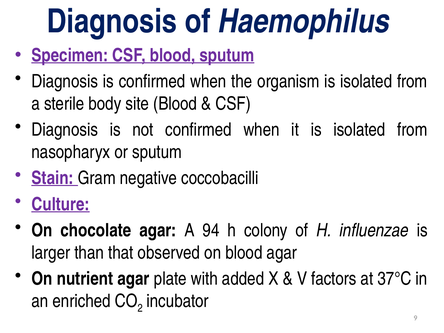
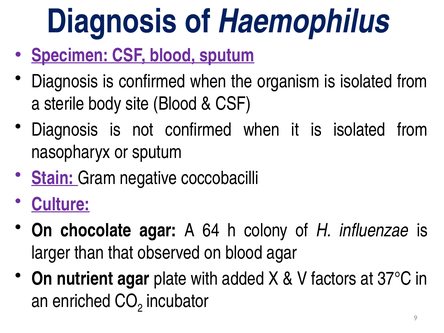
94: 94 -> 64 (211, 230)
